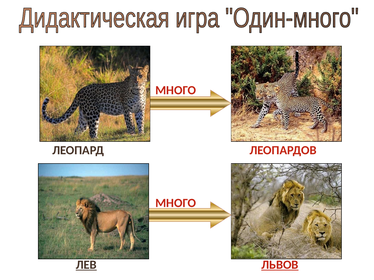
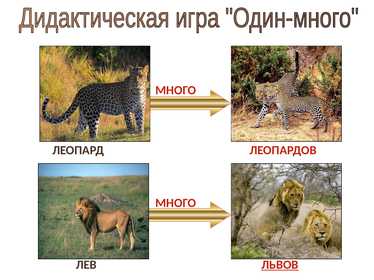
ЛЕВ underline: present -> none (86, 265)
